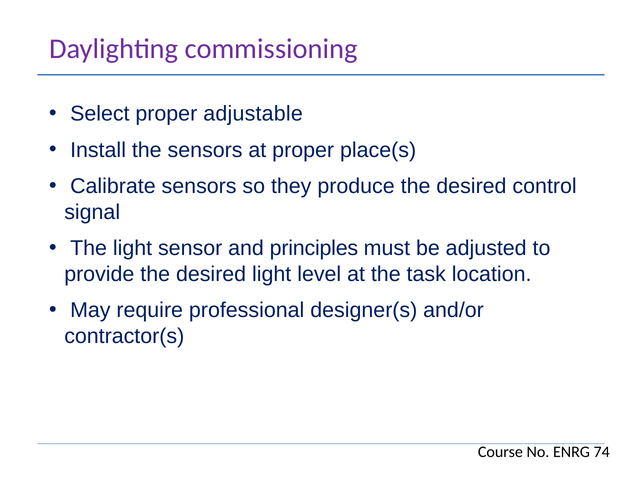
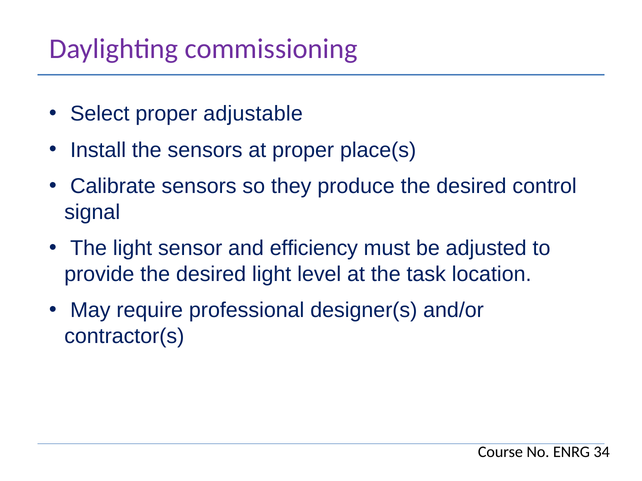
principles: principles -> efficiency (314, 249)
74: 74 -> 34 (602, 453)
